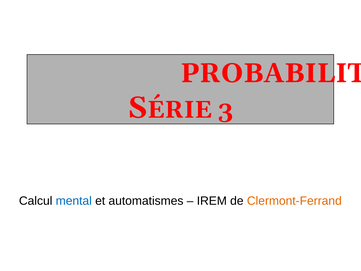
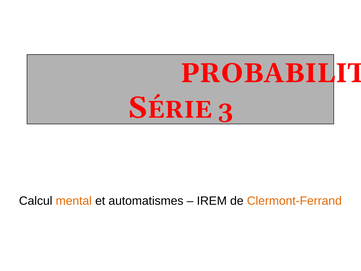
mental colour: blue -> orange (74, 201)
